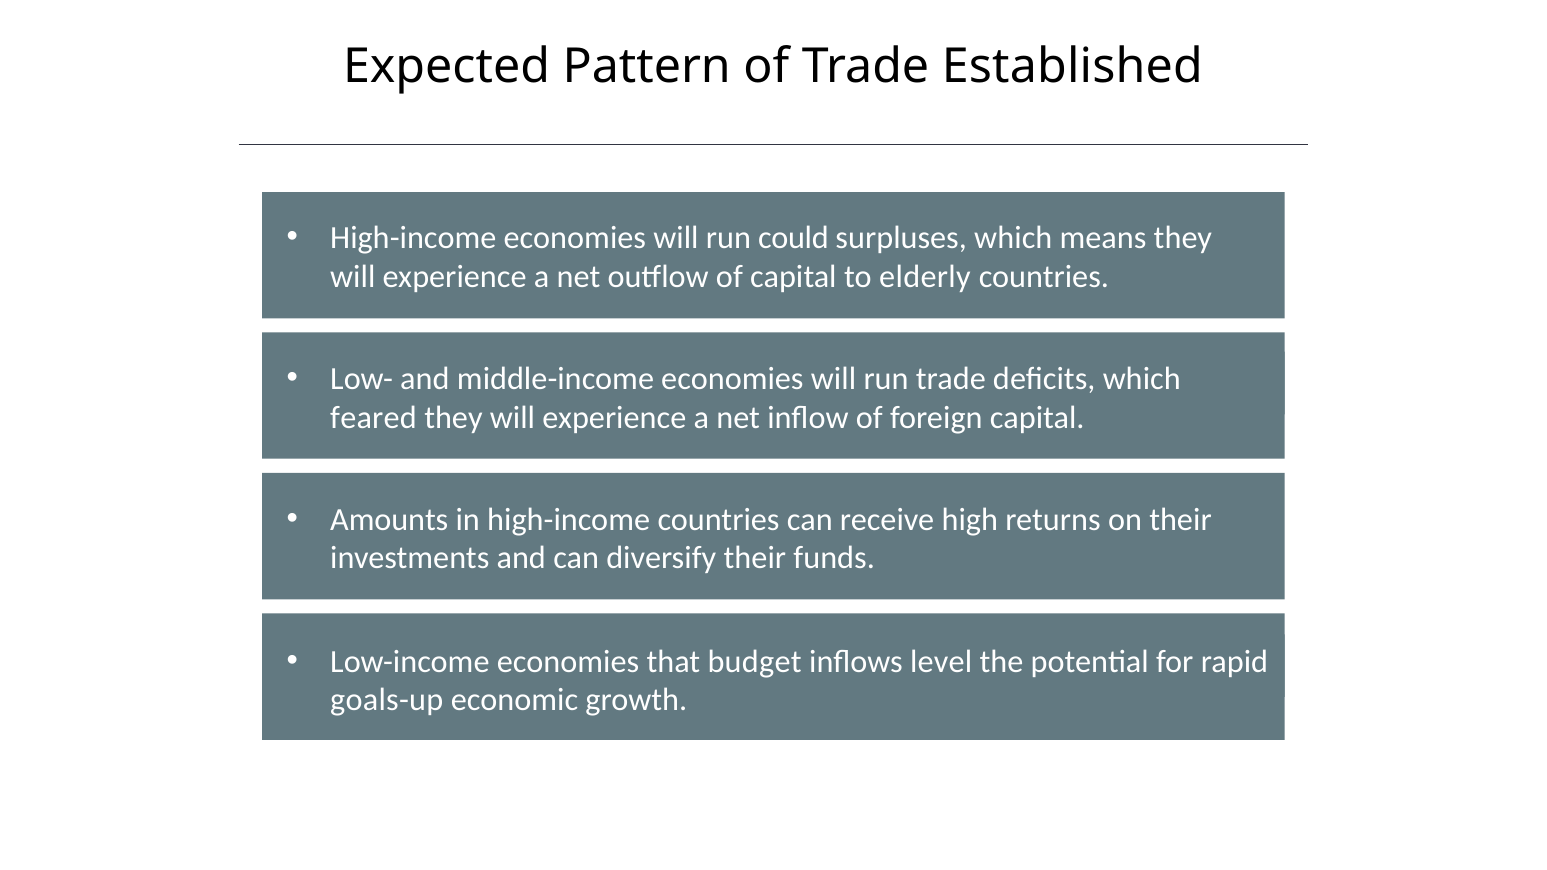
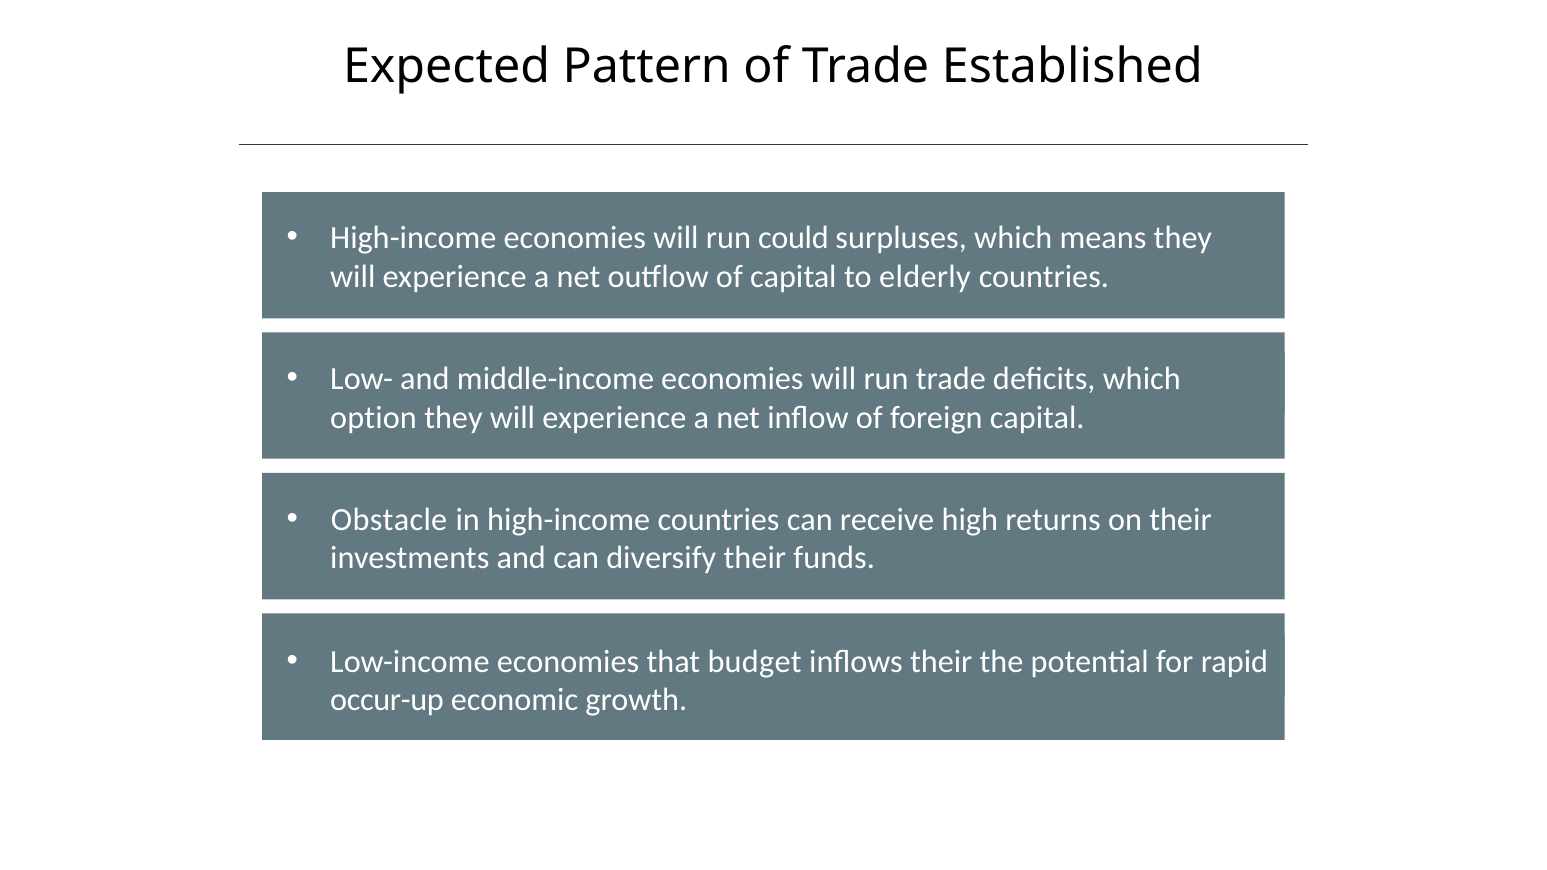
feared: feared -> option (374, 418)
Amounts: Amounts -> Obstacle (389, 520)
inflows level: level -> their (941, 662)
goals-up: goals-up -> occur-up (387, 700)
